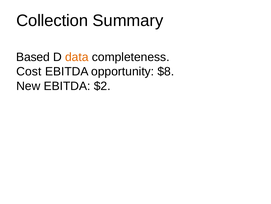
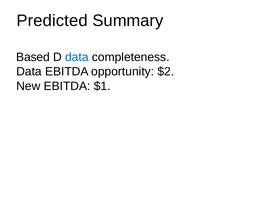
Collection: Collection -> Predicted (52, 21)
data colour: orange -> blue (77, 57)
Cost: Cost -> Data (29, 71)
$8: $8 -> $2 (166, 71)
$2: $2 -> $1 (102, 86)
